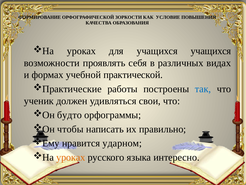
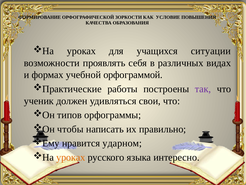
учащихся учащихся: учащихся -> ситуации (211, 51)
практической: практической -> орфограммой (133, 75)
так colour: blue -> purple (203, 89)
будто: будто -> типов (70, 115)
